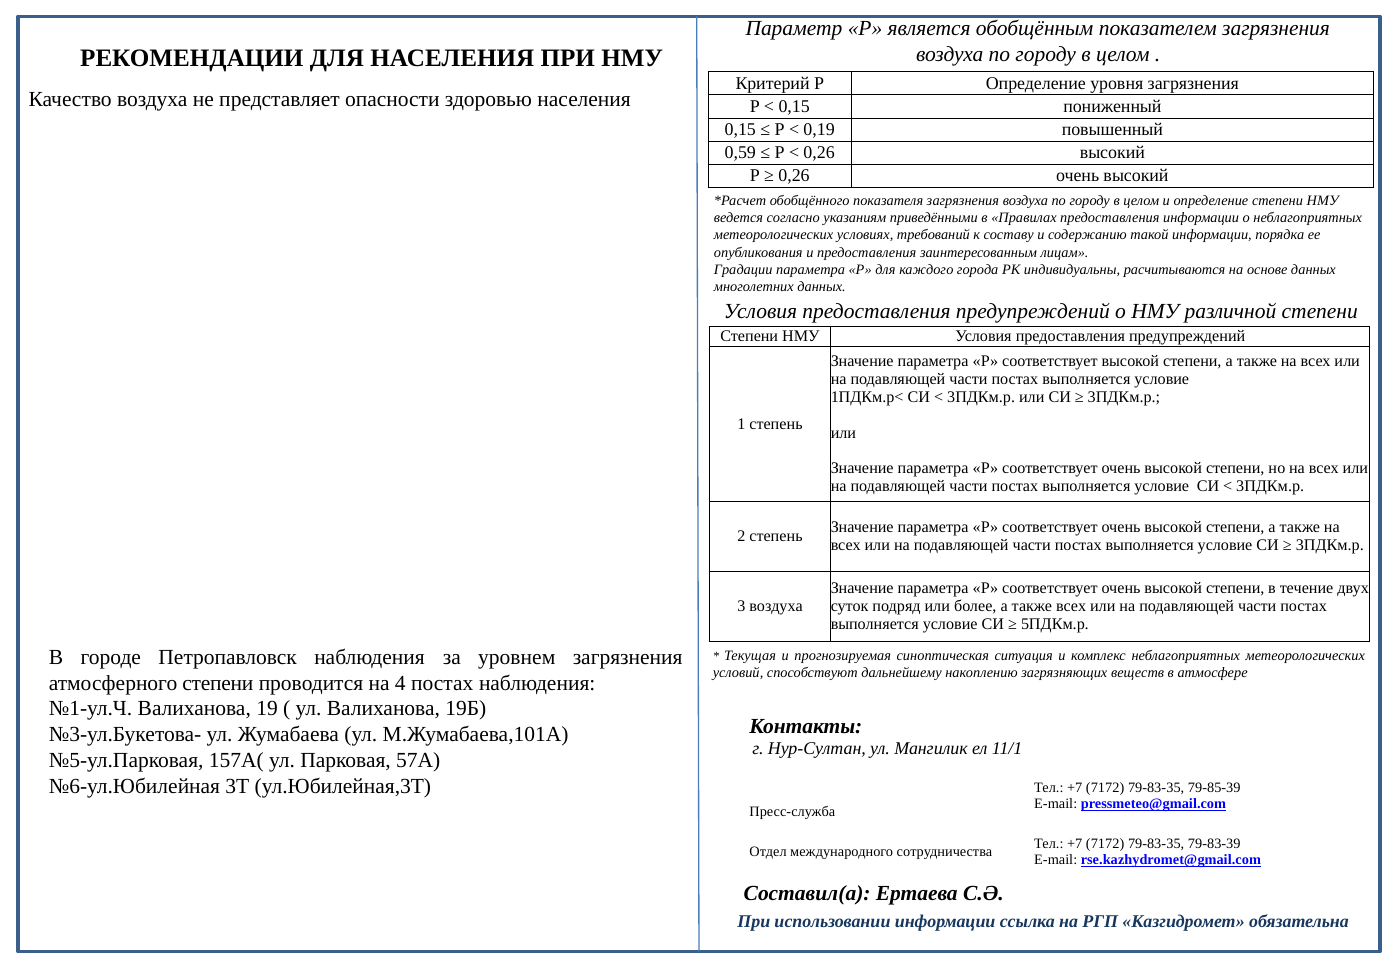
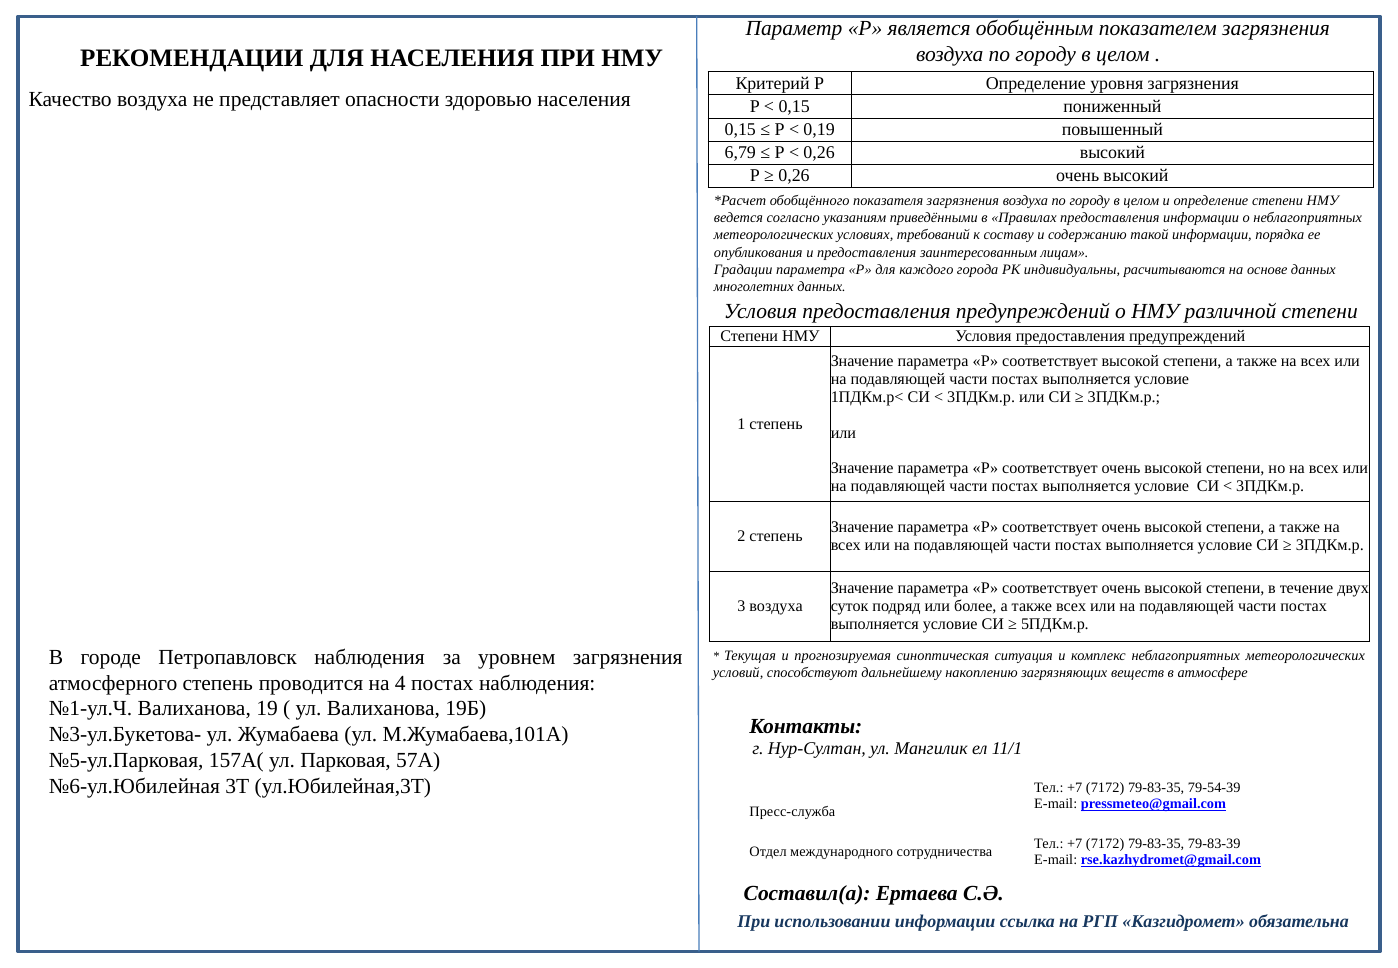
0,59: 0,59 -> 6,79 (740, 152)
атмосферного степени: степени -> степень (218, 683)
79-85-39: 79-85-39 -> 79-54-39 (1214, 788)
